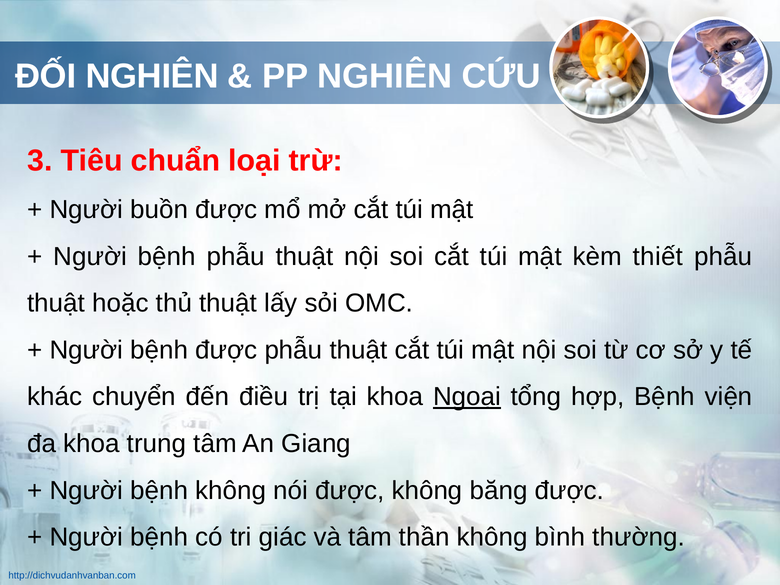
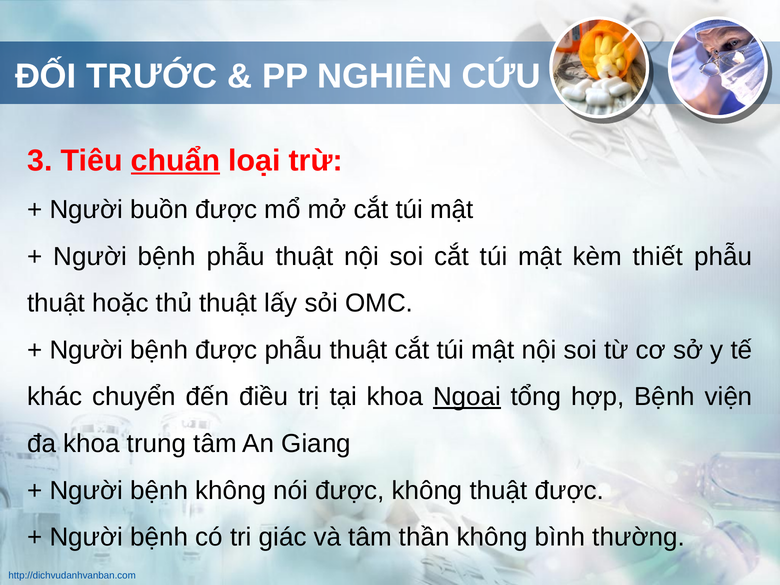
ĐỐI NGHIÊN: NGHIÊN -> TRƯỚC (152, 76)
chuẩn underline: none -> present (175, 161)
không băng: băng -> thuật (499, 490)
